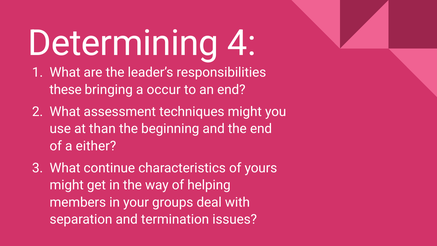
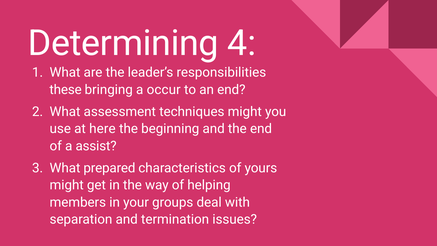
than: than -> here (102, 129)
either: either -> assist (96, 146)
continue: continue -> prepared (109, 168)
